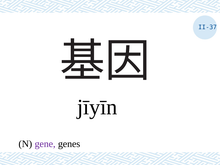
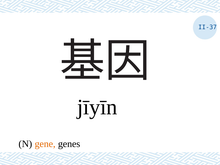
gene colour: purple -> orange (45, 144)
